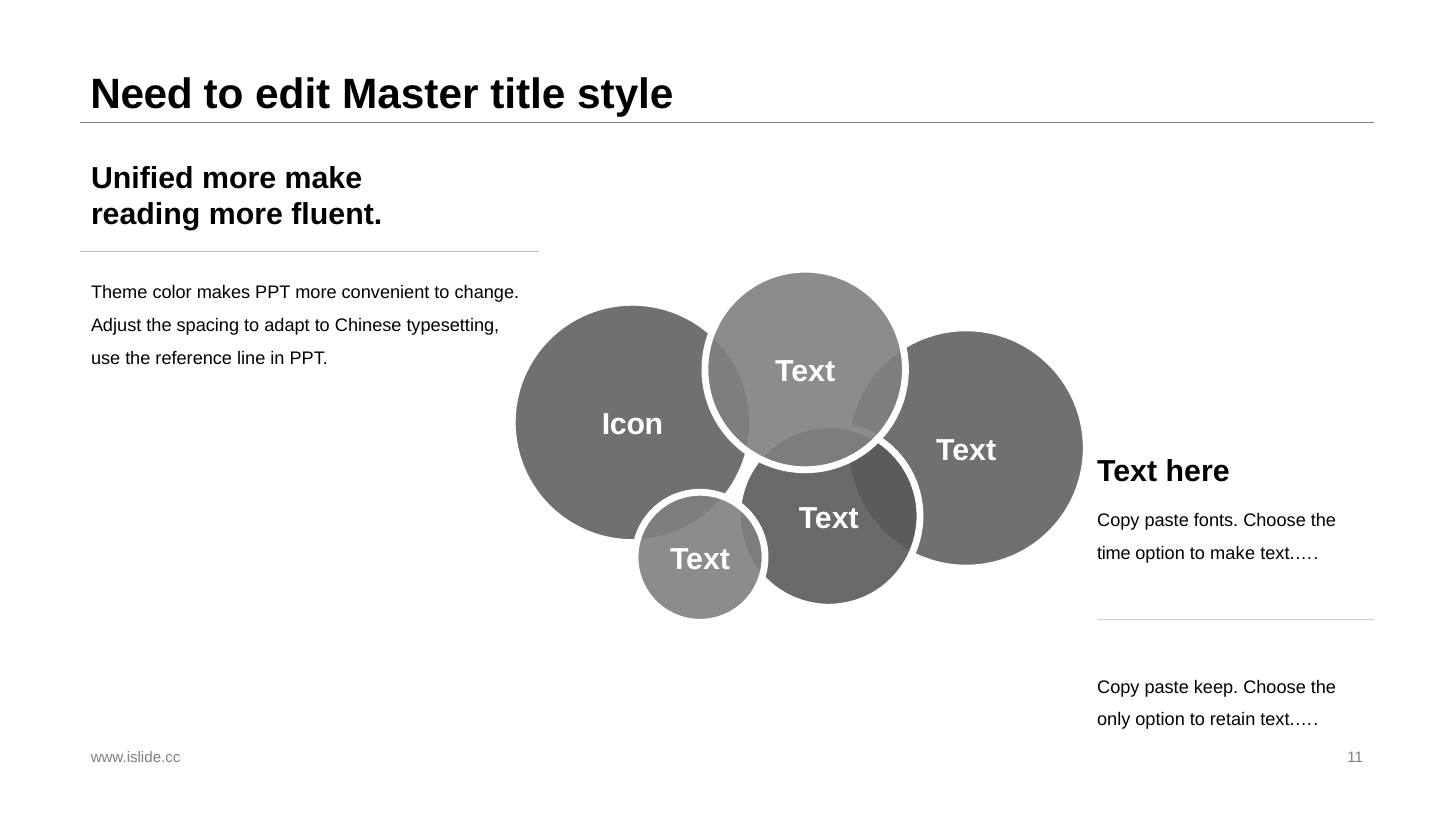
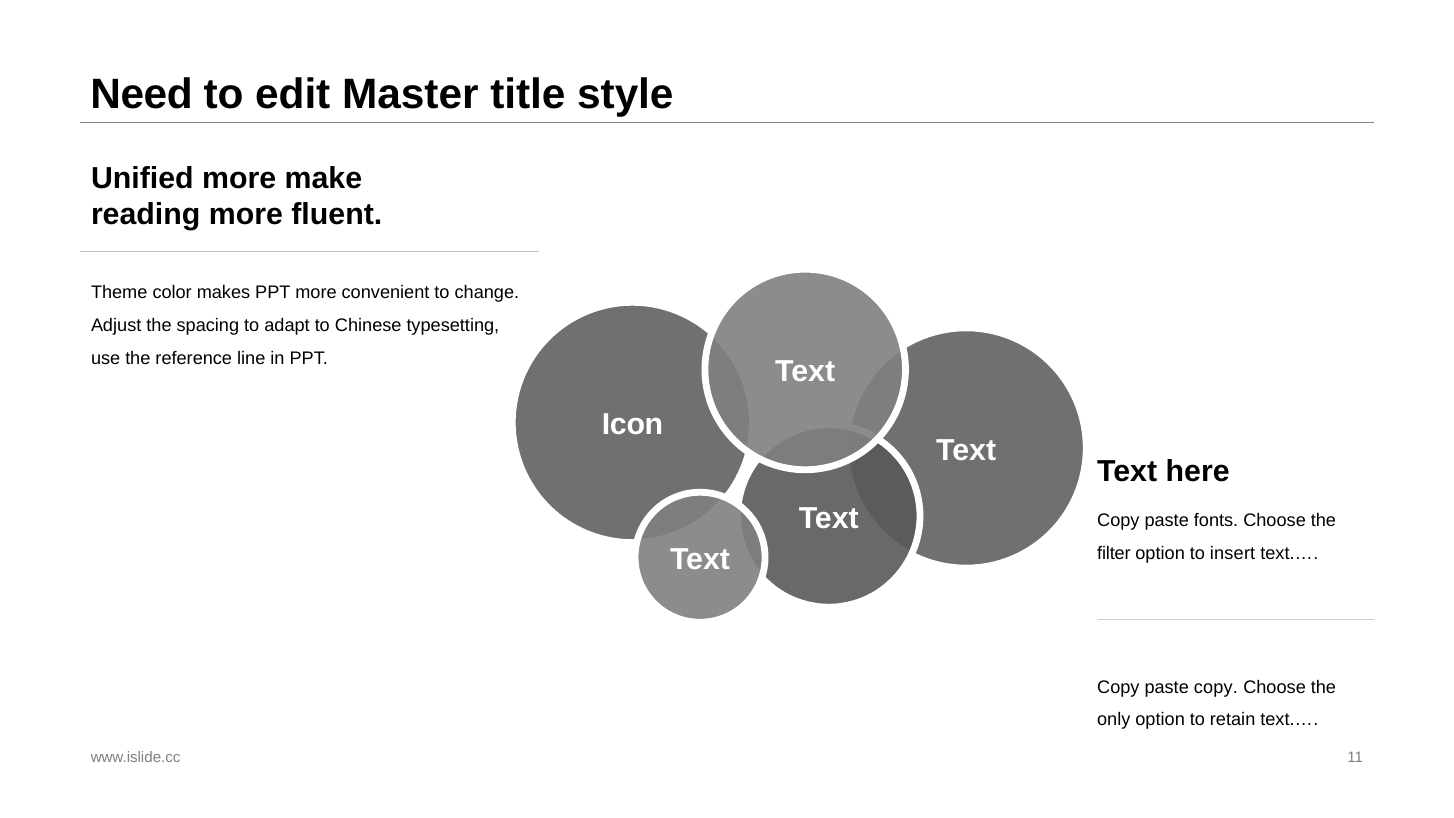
time: time -> filter (1114, 554)
to make: make -> insert (1233, 554)
paste keep: keep -> copy (1216, 687)
